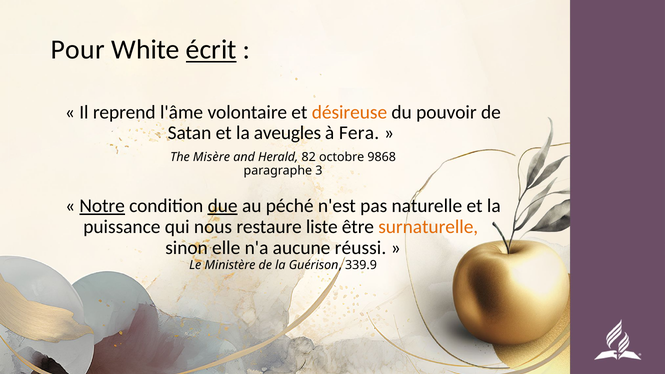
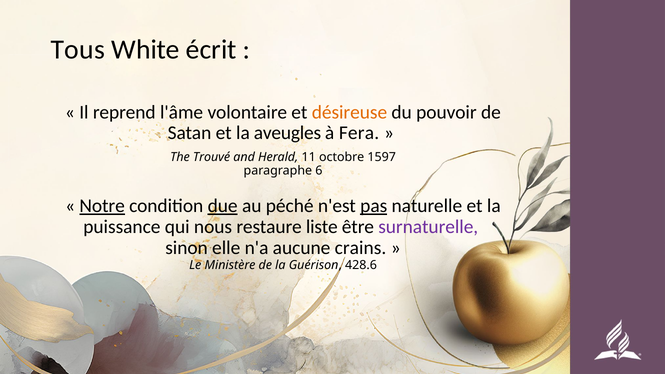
Pour: Pour -> Tous (78, 50)
écrit underline: present -> none (211, 50)
Misère: Misère -> Trouvé (212, 157)
82: 82 -> 11 (309, 157)
9868: 9868 -> 1597 (382, 157)
3: 3 -> 6 (319, 171)
pas underline: none -> present (374, 206)
surnaturelle colour: orange -> purple (428, 227)
réussi: réussi -> crains (360, 248)
339.9: 339.9 -> 428.6 (361, 265)
